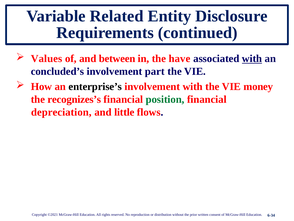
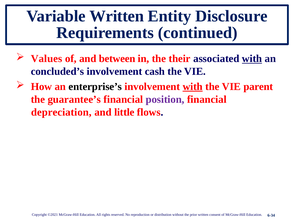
Variable Related: Related -> Written (117, 16)
have: have -> their (180, 59)
part: part -> cash (155, 71)
with underline: none -> present (193, 86)
money: money -> parent (258, 86)
recognizes’s: recognizes’s -> guarantee’s (74, 99)
position colour: green -> purple (165, 99)
